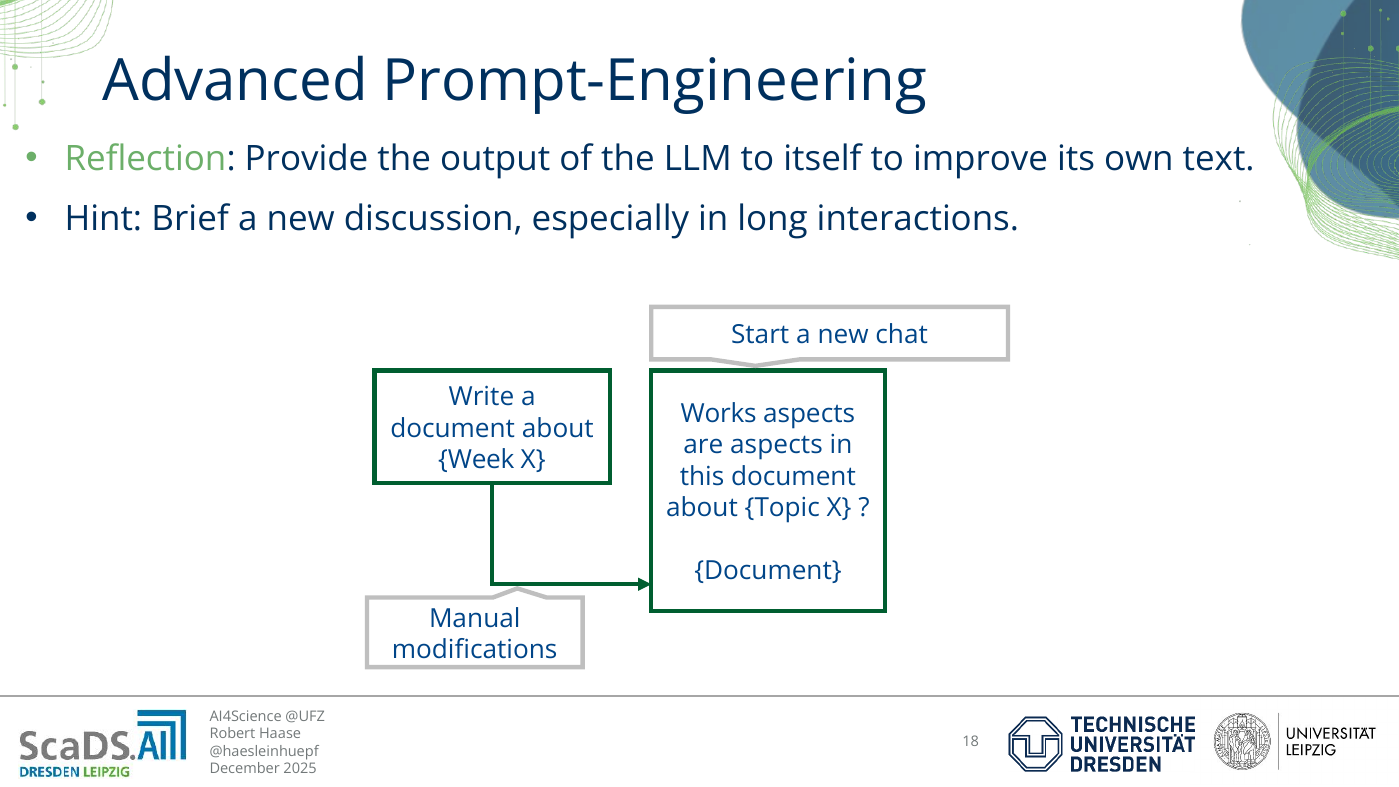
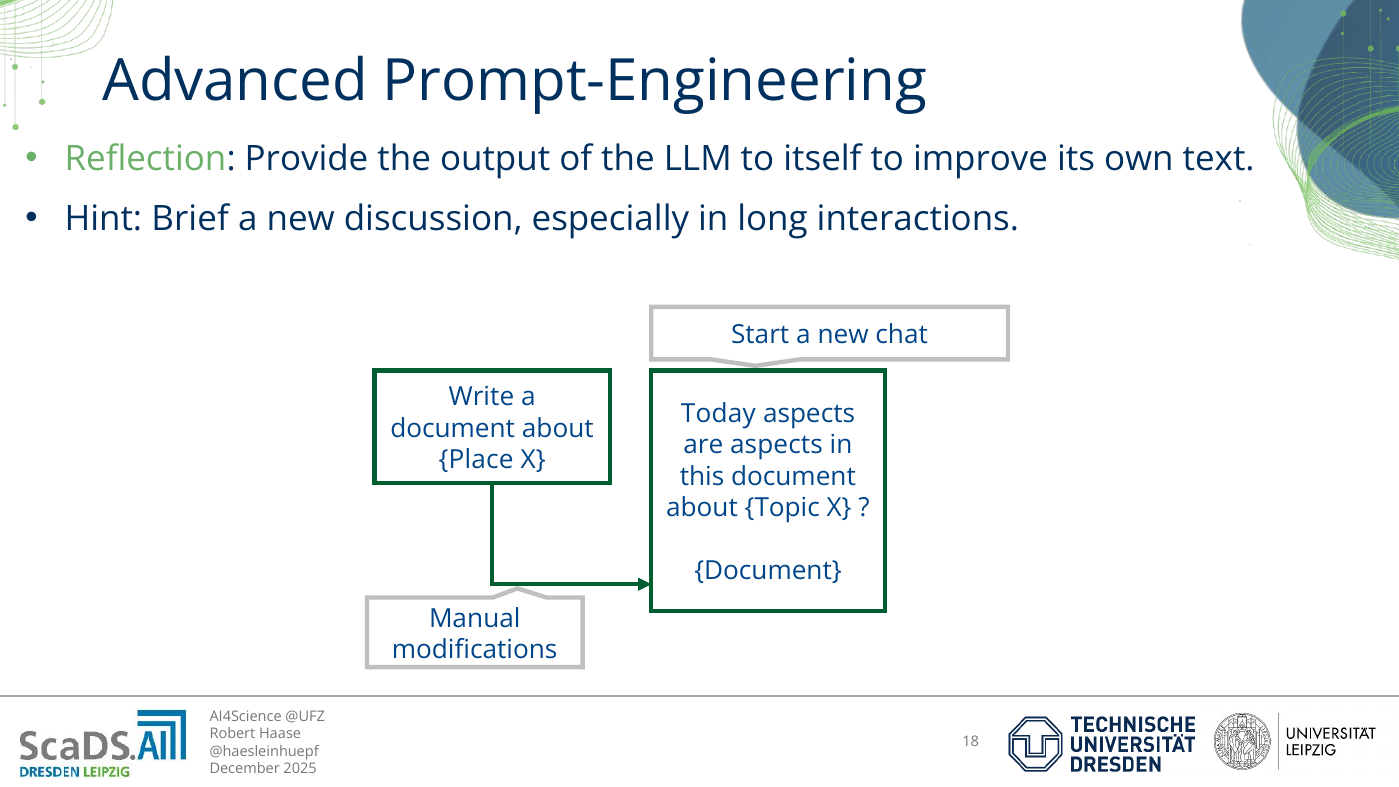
Works: Works -> Today (718, 414)
Week: Week -> Place (476, 460)
